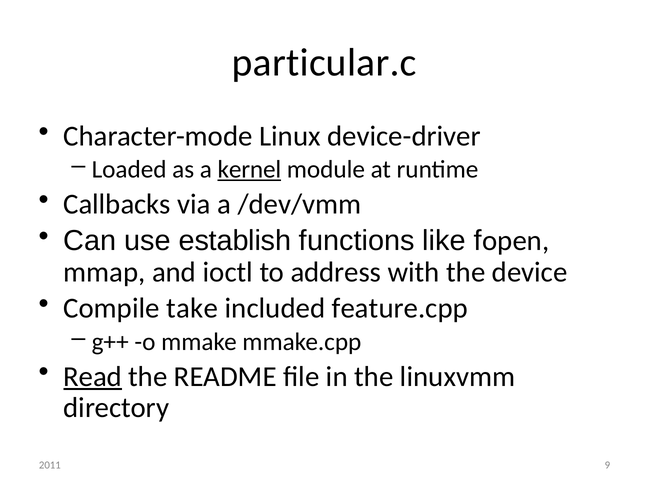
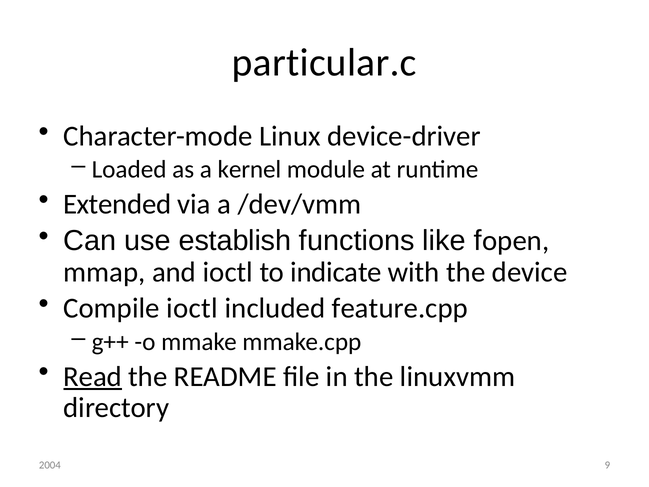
kernel underline: present -> none (249, 169)
Callbacks: Callbacks -> Extended (117, 204)
address: address -> indicate (336, 272)
Compile take: take -> ioctl (192, 308)
2011: 2011 -> 2004 (50, 465)
